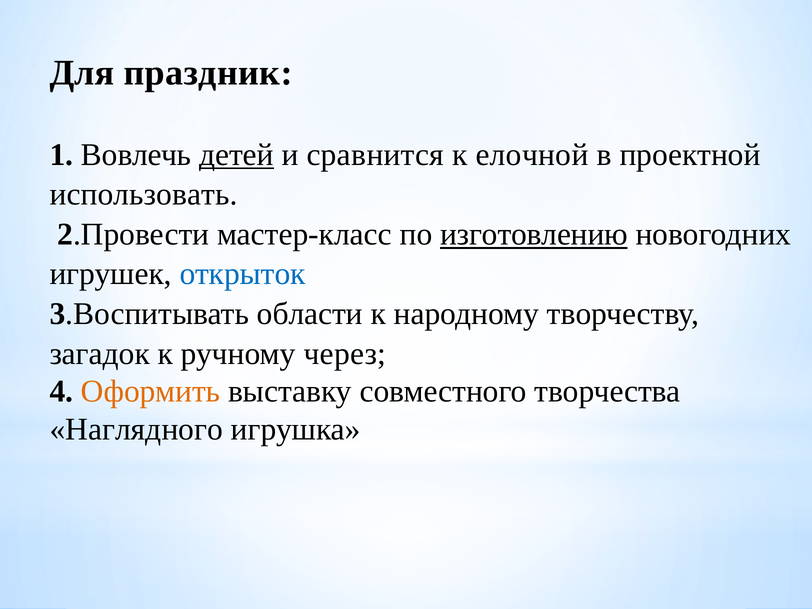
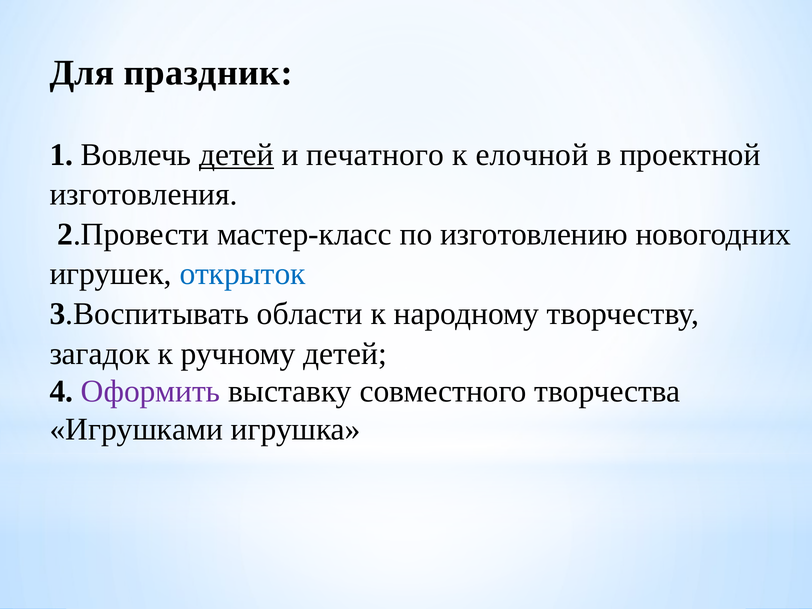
сравнится: сравнится -> печатного (375, 155)
использовать: использовать -> изготовления (144, 194)
изготовлению underline: present -> none (534, 234)
ручному через: через -> детей (345, 354)
Оформить colour: orange -> purple (151, 392)
Наглядного: Наглядного -> Игрушками (136, 429)
